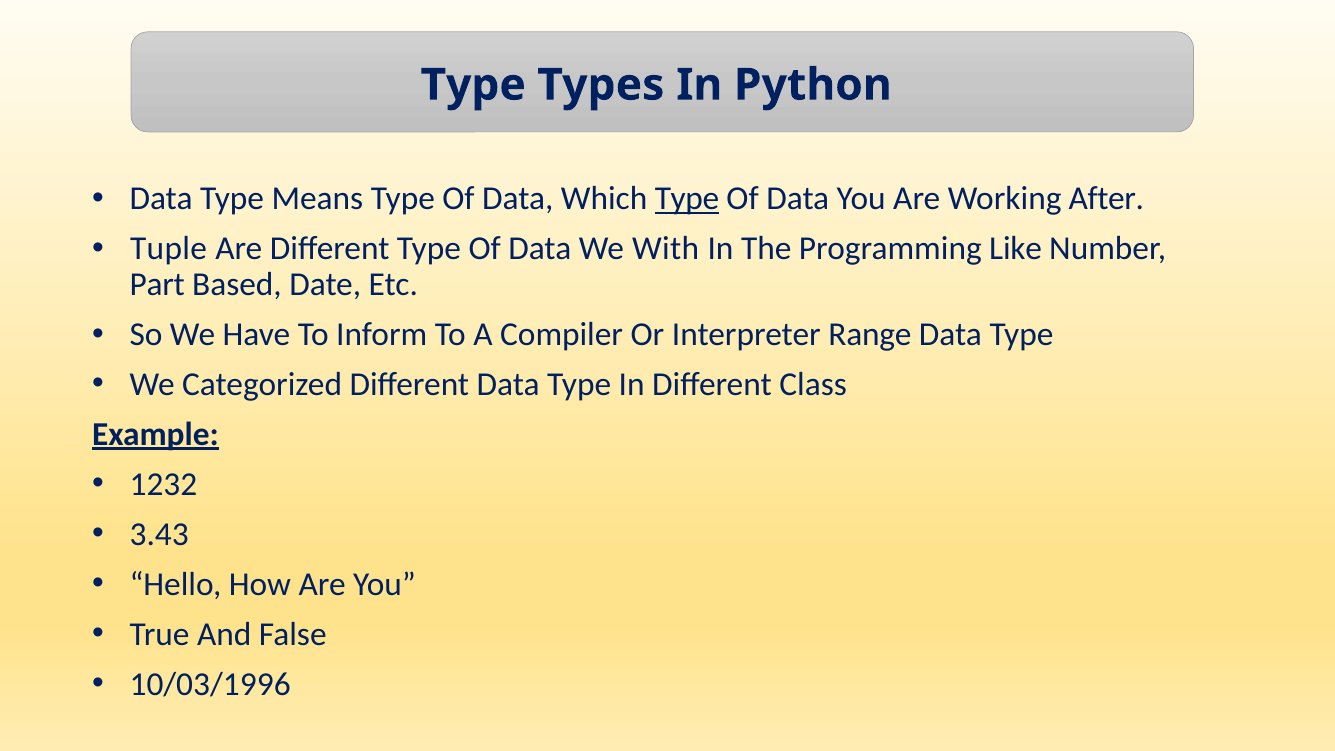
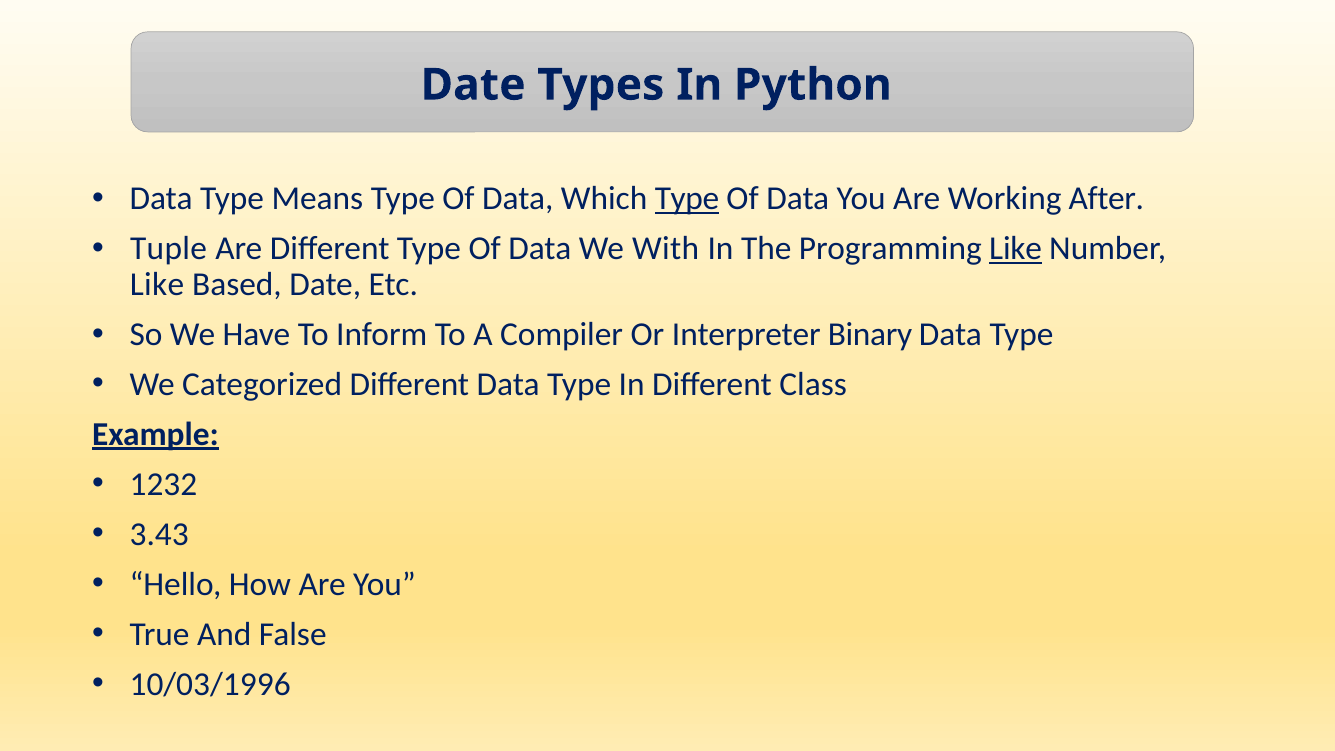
Type: Type -> Date (473, 85)
Like underline: none -> present (1016, 248)
Part: Part -> Like (157, 284)
Range: Range -> Binary (870, 334)
